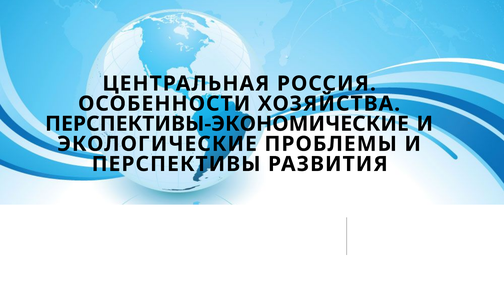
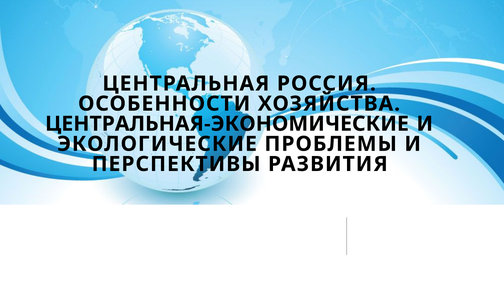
ПЕРСПЕКТИВЫ-ЭКОНОМИЧЕСКИЕ: ПЕРСПЕКТИВЫ-ЭКОНОМИЧЕСКИЕ -> ЦЕНТРАЛЬНАЯ-ЭКОНОМИЧЕСКИЕ (227, 124)
